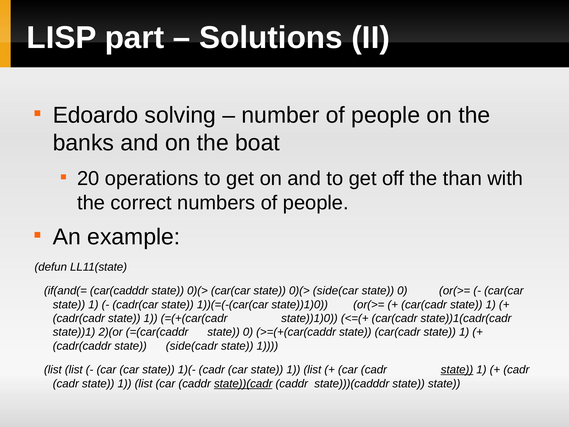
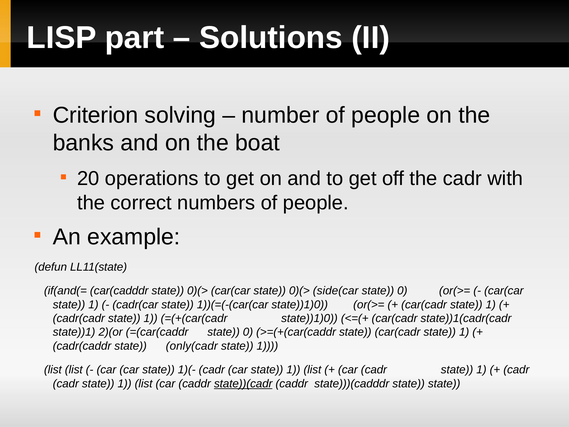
Edoardo: Edoardo -> Criterion (96, 115)
the than: than -> cadr (462, 179)
side(cadr: side(cadr -> only(cadr (192, 346)
state underline: present -> none (457, 370)
